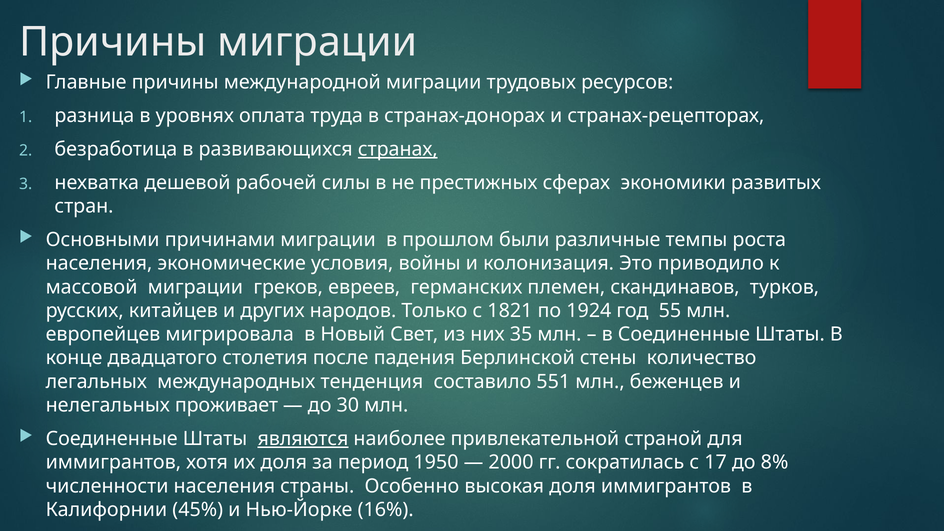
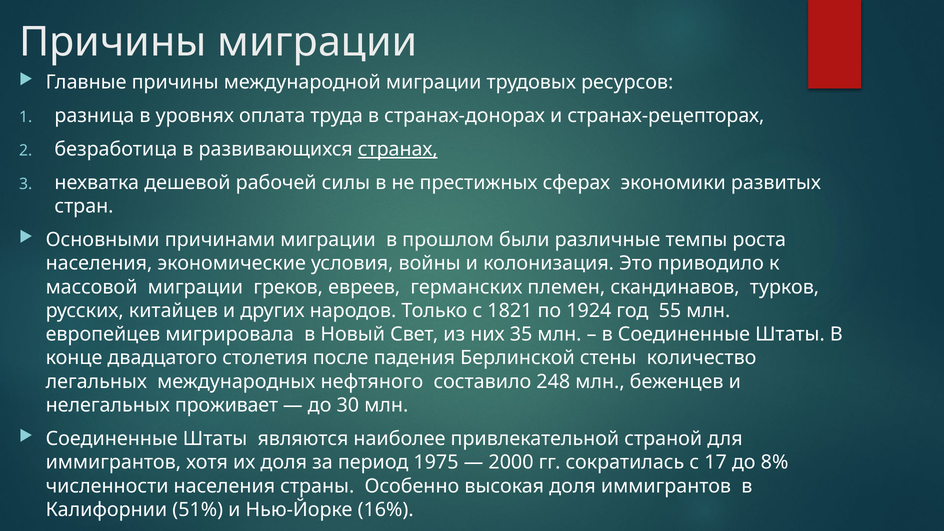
тенденция: тенденция -> нефтяного (372, 382)
551: 551 -> 248 (553, 382)
являются underline: present -> none (303, 439)
1950: 1950 -> 1975 (436, 462)
45%: 45% -> 51% (198, 510)
